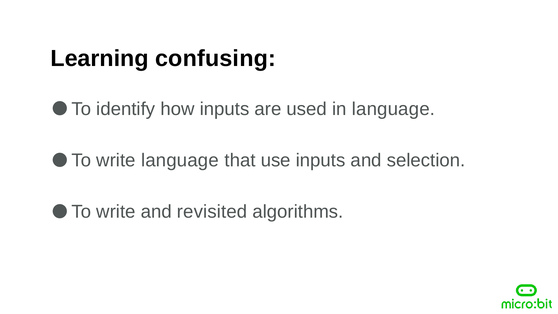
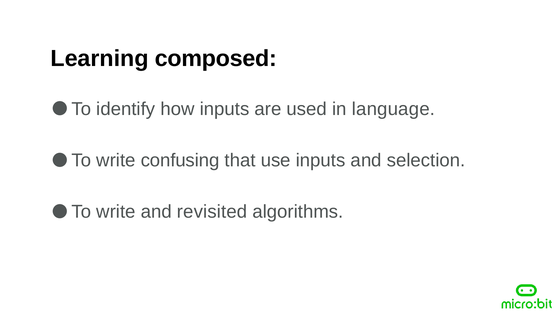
confusing: confusing -> composed (216, 58)
write language: language -> confusing (180, 160)
